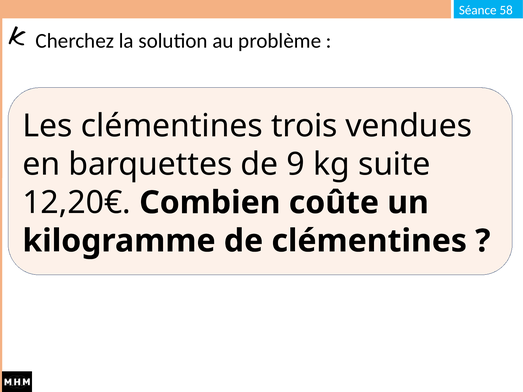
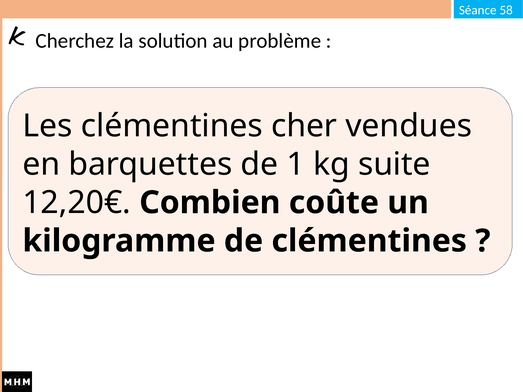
trois: trois -> cher (304, 126)
9: 9 -> 1 (296, 164)
